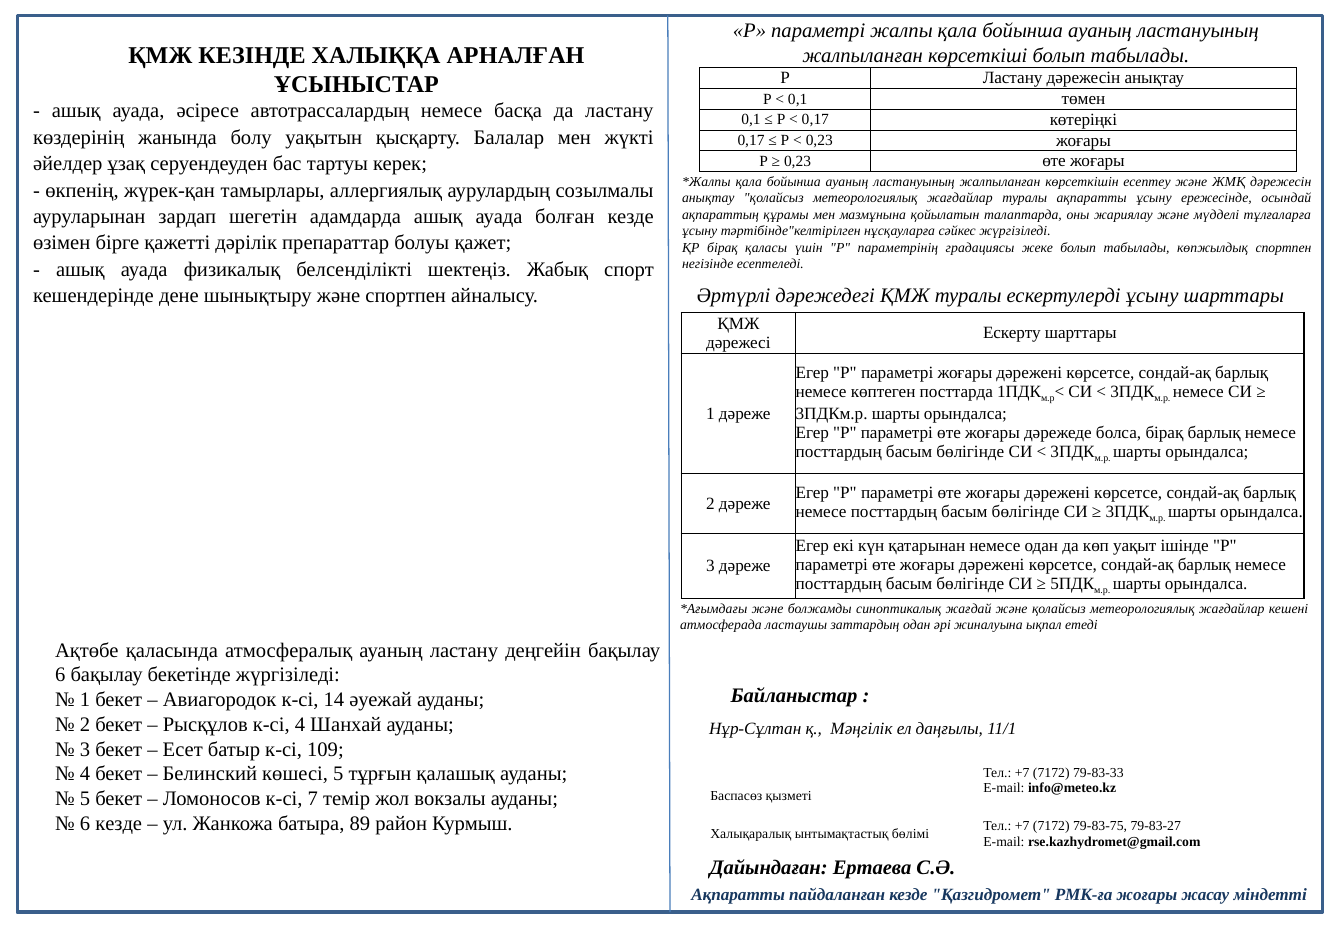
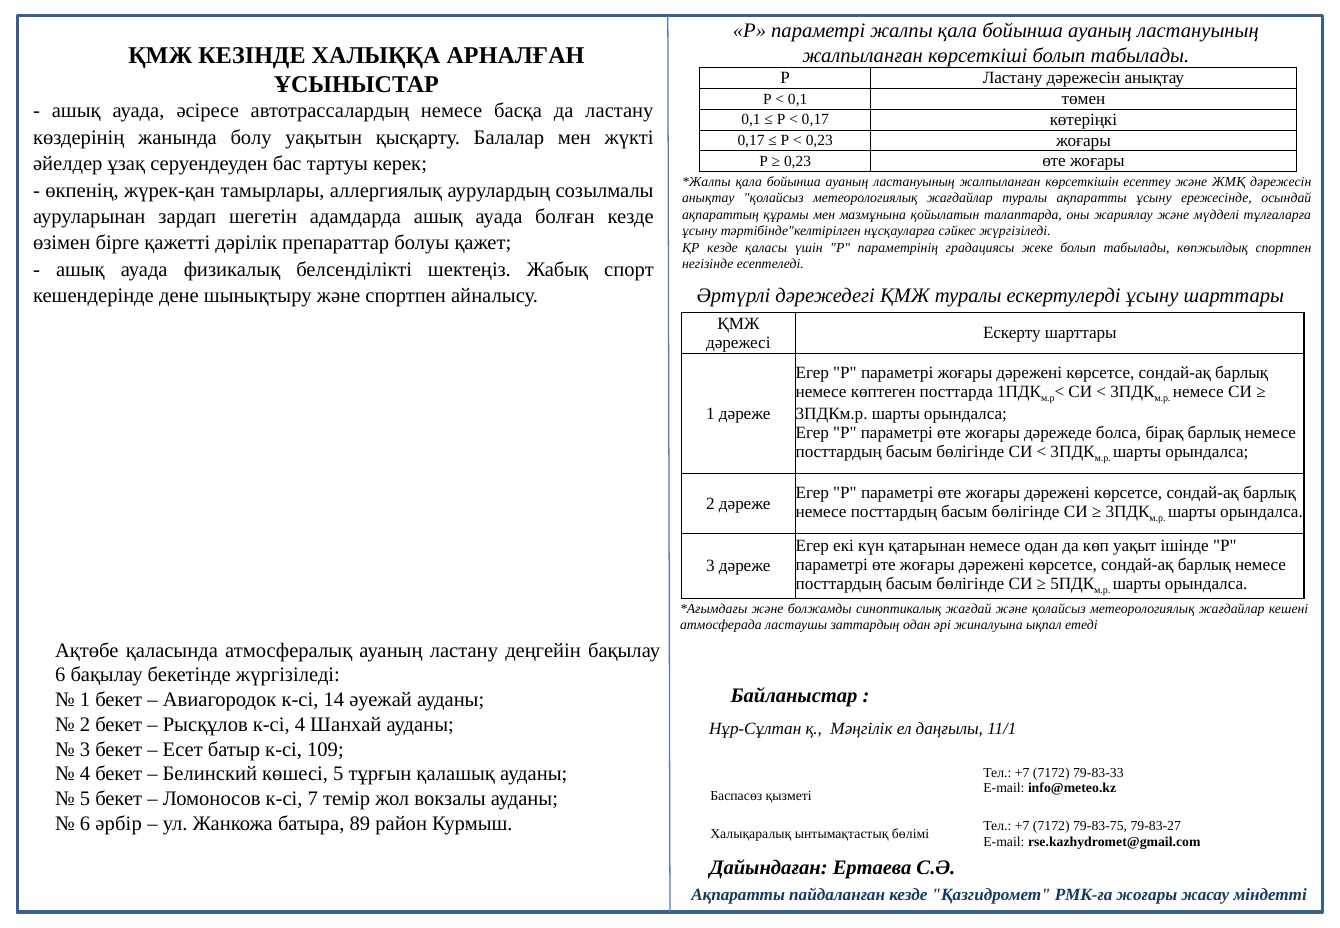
ҚР бірақ: бірақ -> кезде (722, 248)
6 кезде: кезде -> әрбір (119, 823)
